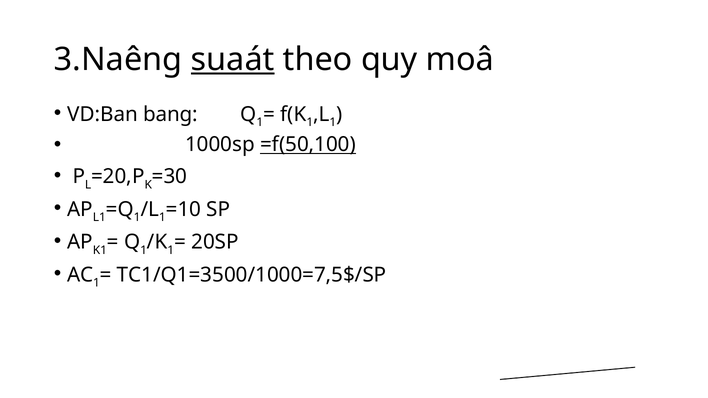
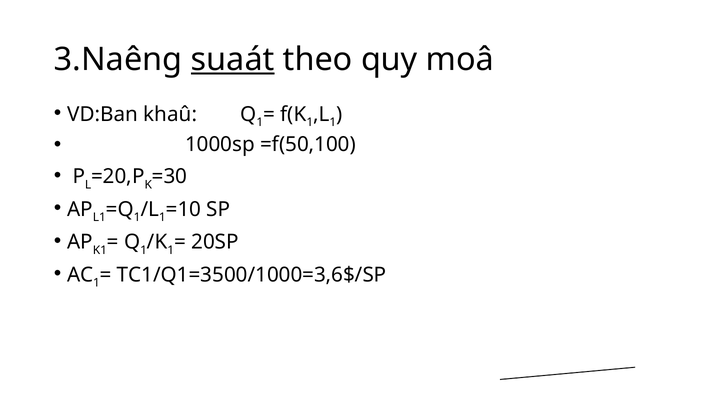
bang: bang -> khaû (170, 114)
=f(50,100 underline: present -> none (308, 145)
TC1/Q1=3500/1000=7,5$/SP: TC1/Q1=3500/1000=7,5$/SP -> TC1/Q1=3500/1000=3,6$/SP (252, 275)
